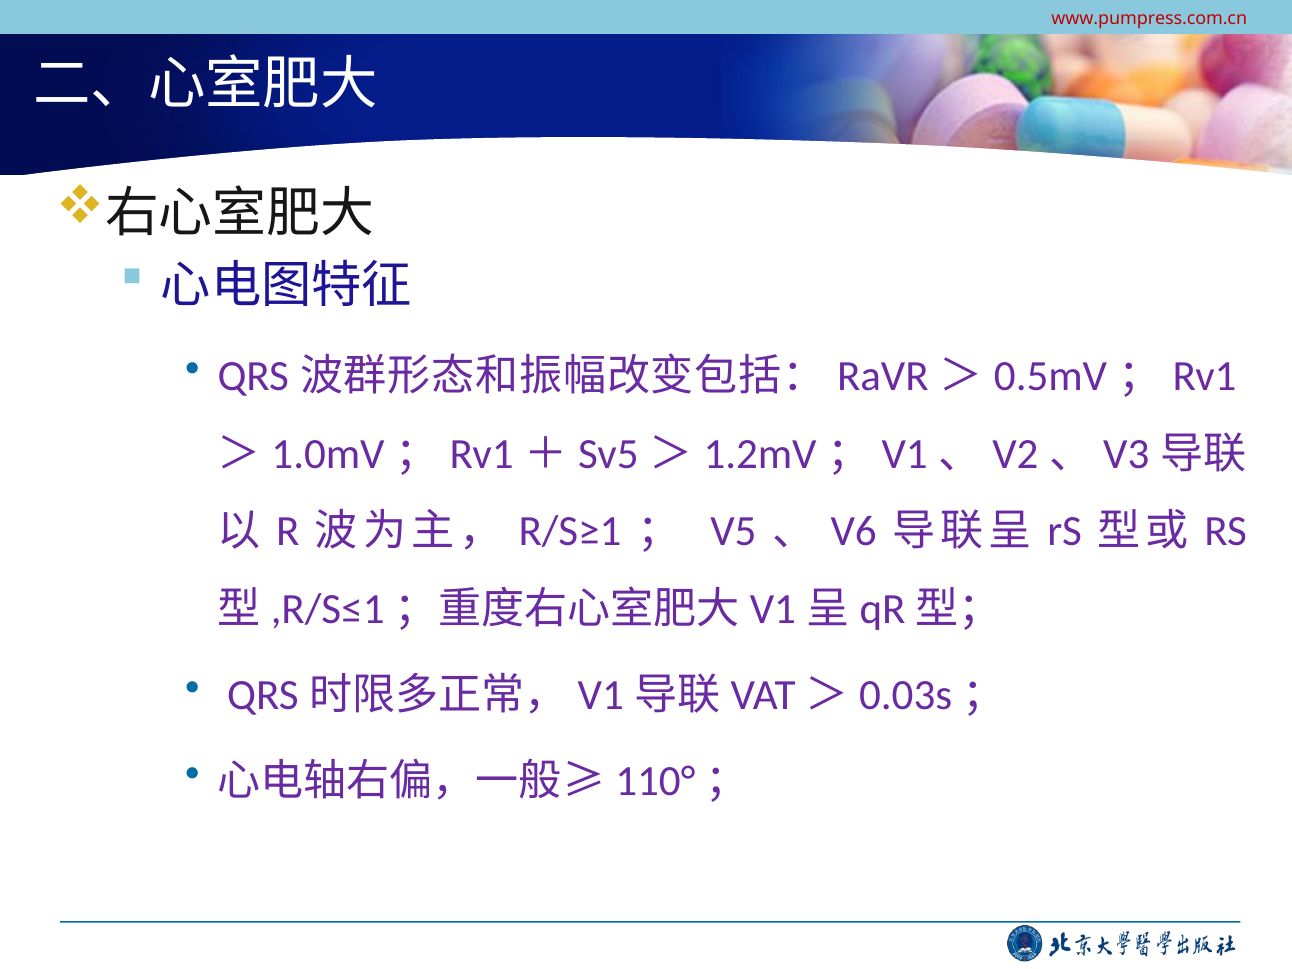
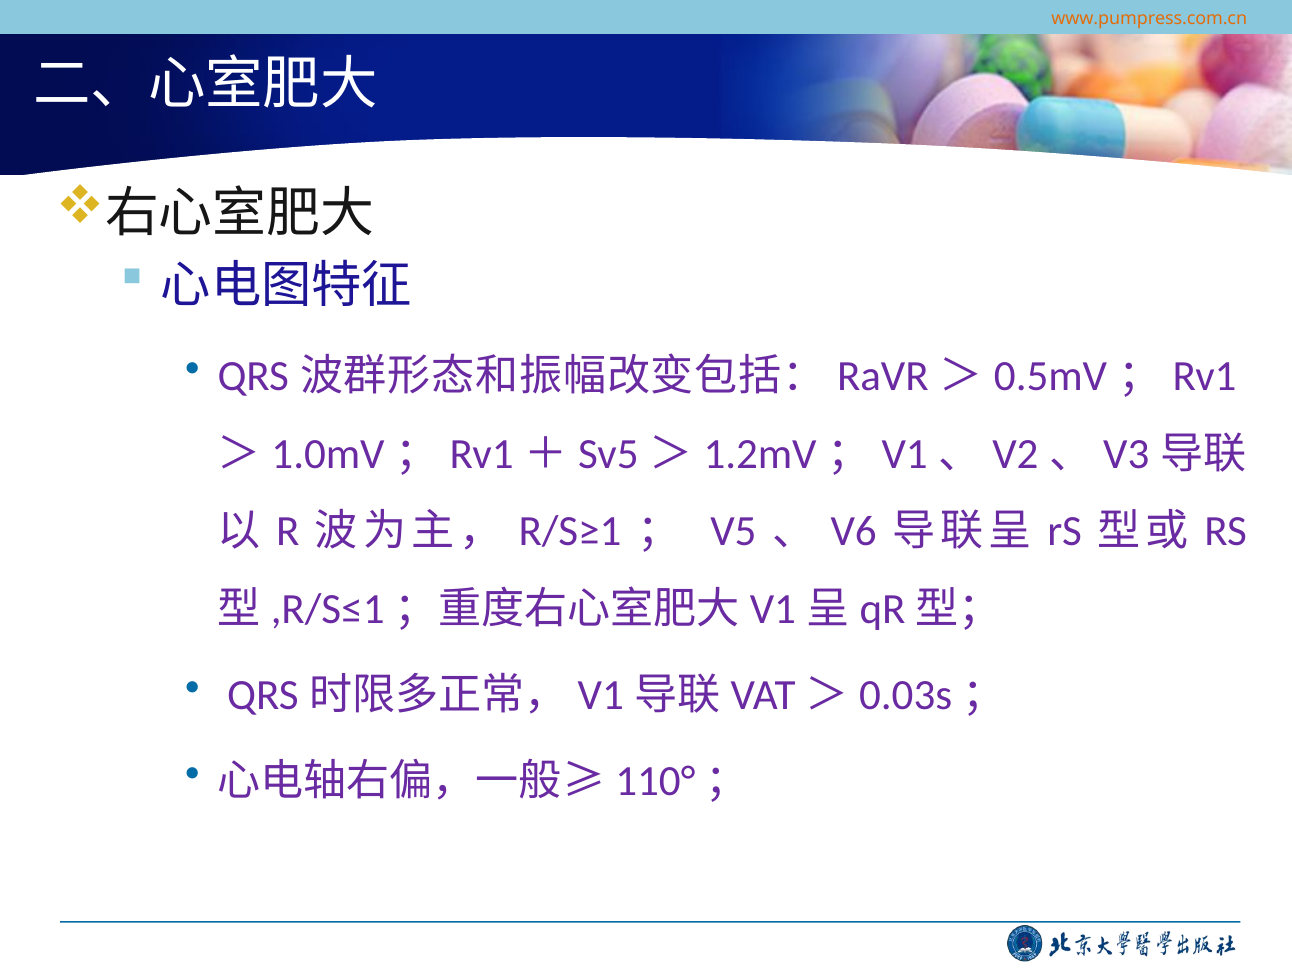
www.pumpress.com.cn colour: red -> orange (1149, 18)
